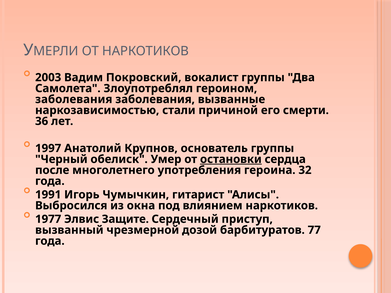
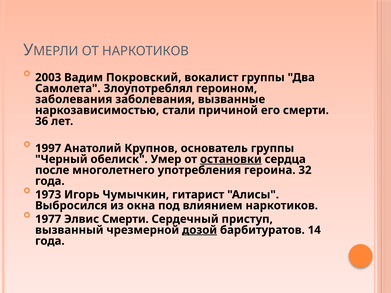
1991: 1991 -> 1973 (48, 195)
Элвис Защите: Защите -> Смерти (125, 219)
дозой underline: none -> present (200, 230)
77: 77 -> 14 (314, 230)
